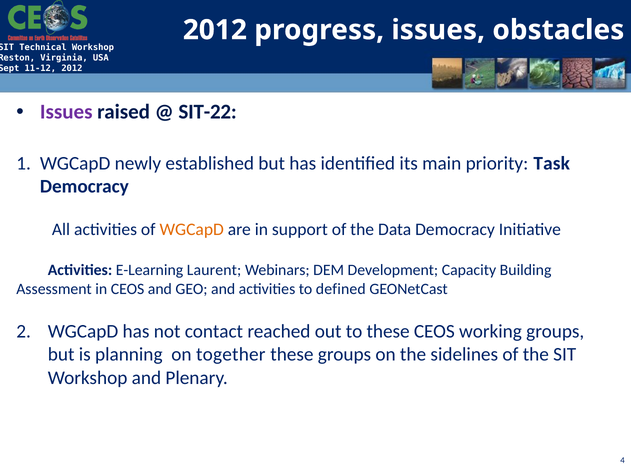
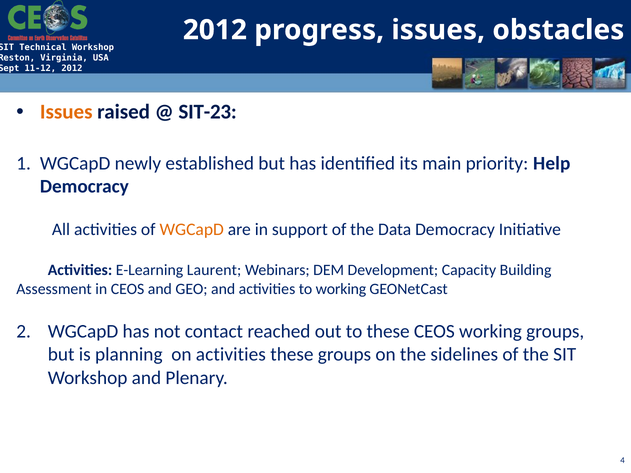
Issues colour: purple -> orange (66, 112)
SIT-22: SIT-22 -> SIT-23 (208, 112)
Task: Task -> Help (552, 163)
to defined: defined -> working (341, 289)
on together: together -> activities (231, 355)
